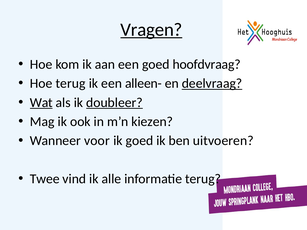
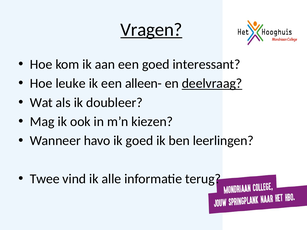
hoofdvraag: hoofdvraag -> interessant (207, 64)
Hoe terug: terug -> leuke (71, 84)
Wat underline: present -> none (41, 103)
doubleer underline: present -> none (114, 103)
voor: voor -> havo (97, 141)
uitvoeren: uitvoeren -> leerlingen (223, 141)
